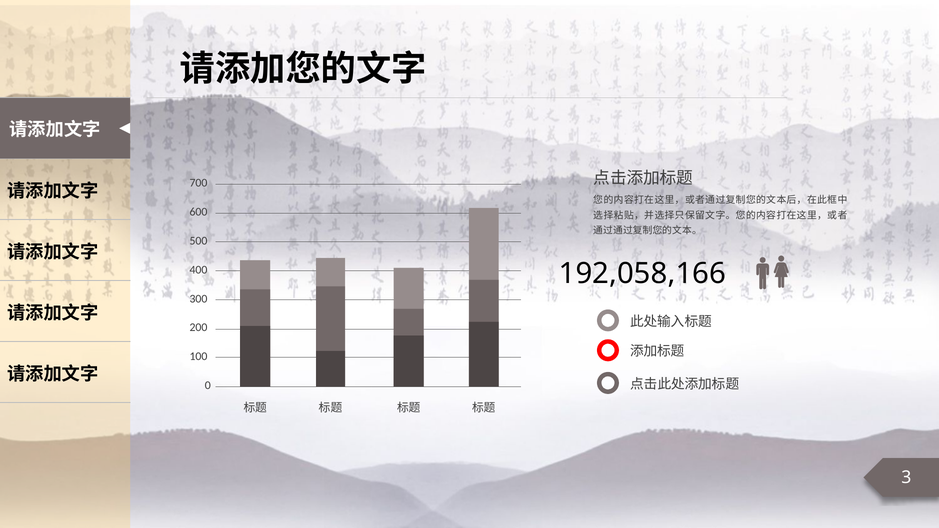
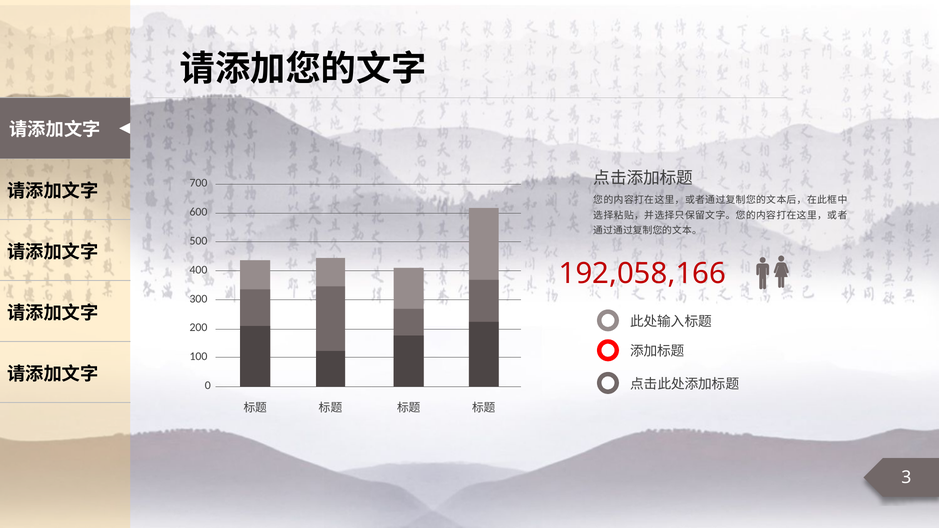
192,058,166 colour: black -> red (642, 274)
